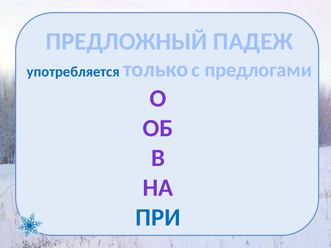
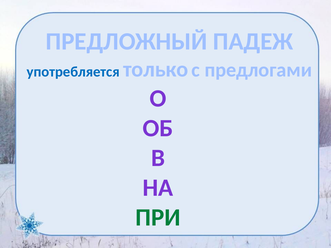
ПРИ colour: blue -> green (158, 218)
